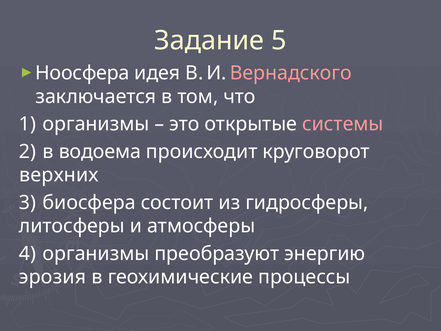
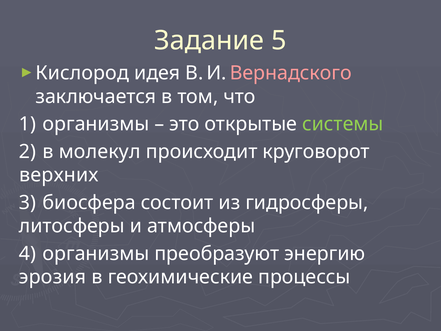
Ноосфера: Ноосфера -> Кислород (82, 73)
системы colour: pink -> light green (343, 124)
водоема: водоема -> молекул (100, 151)
